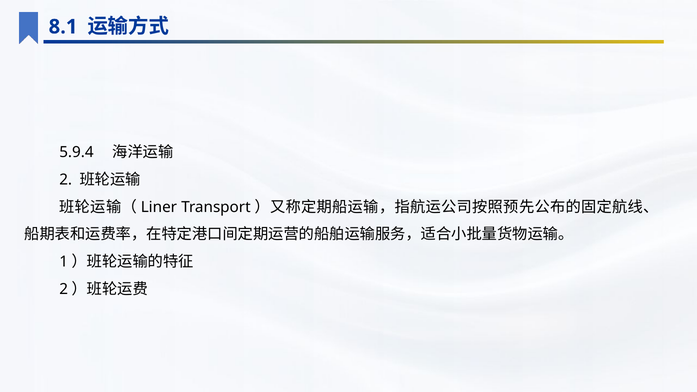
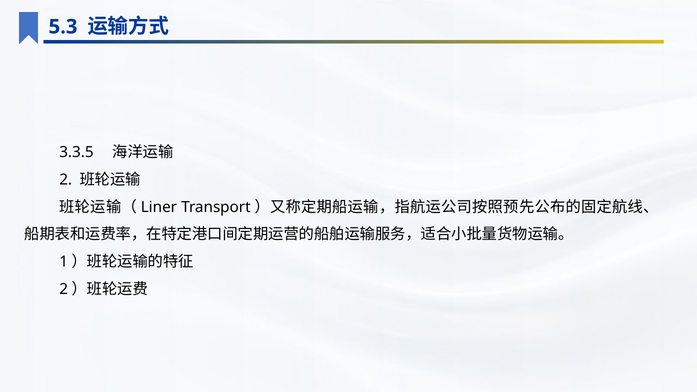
8.1: 8.1 -> 5.3 (63, 27)
5.9.4: 5.9.4 -> 3.3.5 (76, 152)
